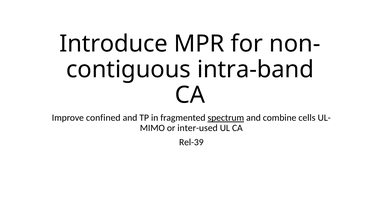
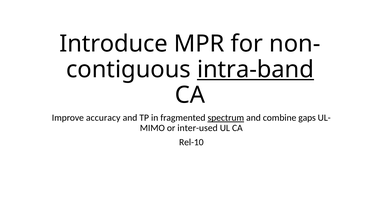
intra-band underline: none -> present (255, 69)
confined: confined -> accuracy (103, 118)
cells: cells -> gaps (307, 118)
Rel-39: Rel-39 -> Rel-10 (191, 142)
